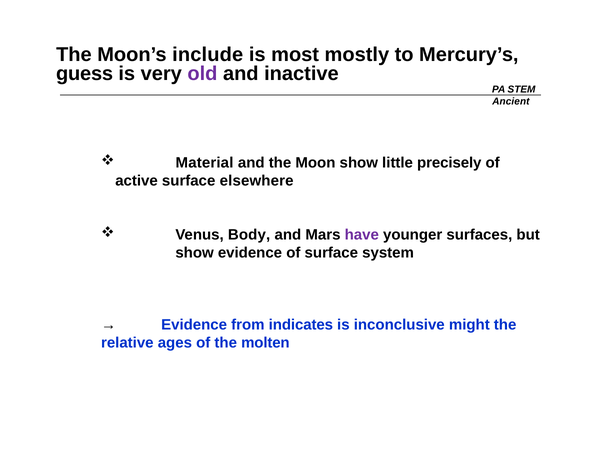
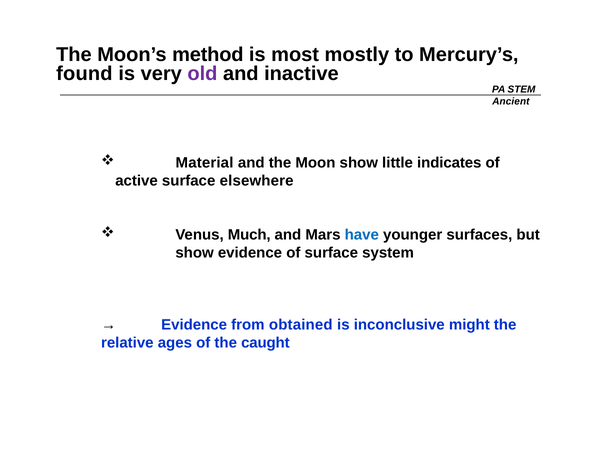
include: include -> method (208, 55)
guess: guess -> found (84, 74)
precisely: precisely -> indicates (449, 163)
Body: Body -> Much (249, 235)
have colour: purple -> blue (362, 235)
indicates: indicates -> obtained (301, 326)
molten: molten -> caught (265, 344)
